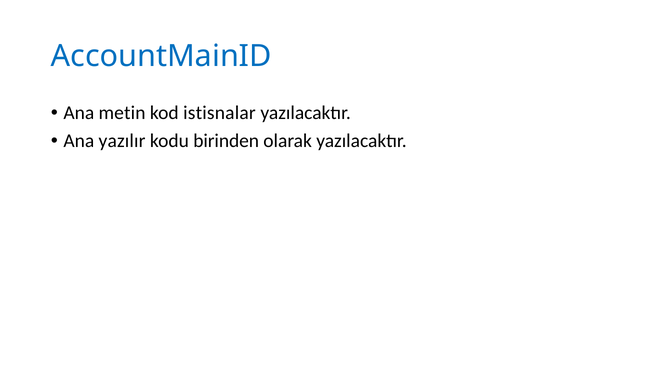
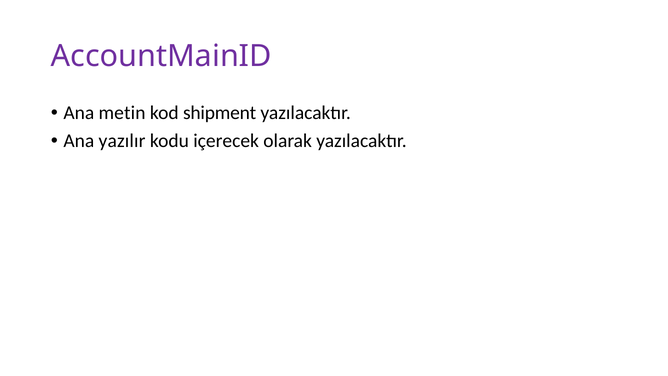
AccountMainID colour: blue -> purple (161, 56)
istisnalar: istisnalar -> shipment (220, 113)
birinden: birinden -> içerecek (226, 141)
